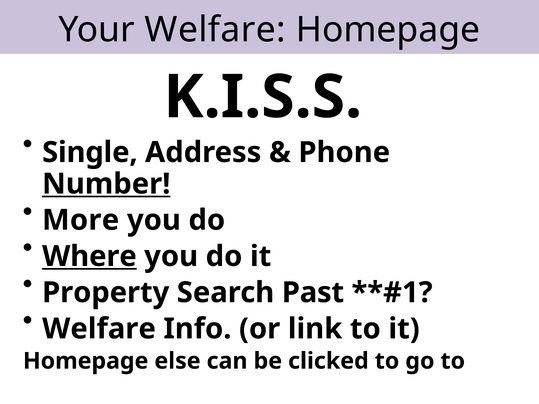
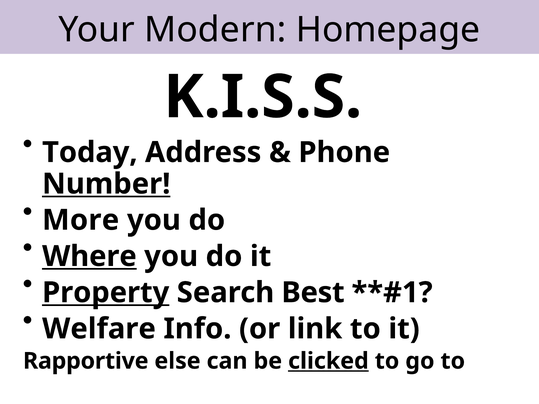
Your Welfare: Welfare -> Modern (215, 30)
Single: Single -> Today (90, 152)
Property underline: none -> present (106, 293)
Past: Past -> Best (313, 293)
Homepage: Homepage -> Rapportive (86, 361)
clicked underline: none -> present (328, 361)
